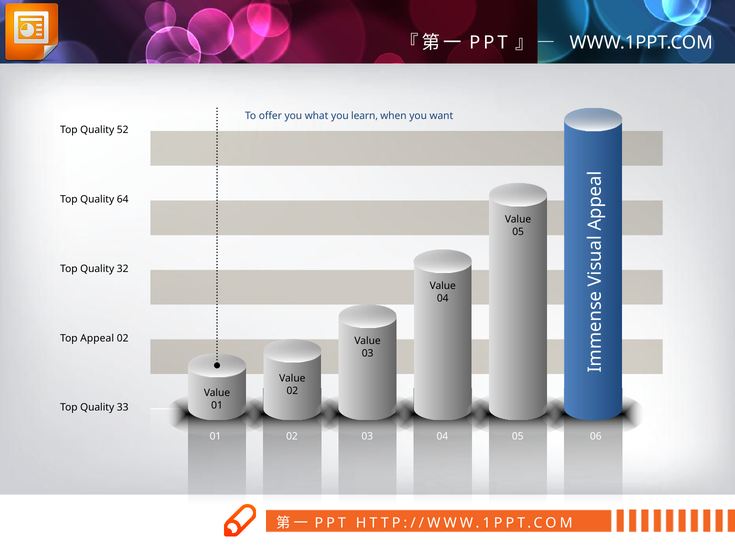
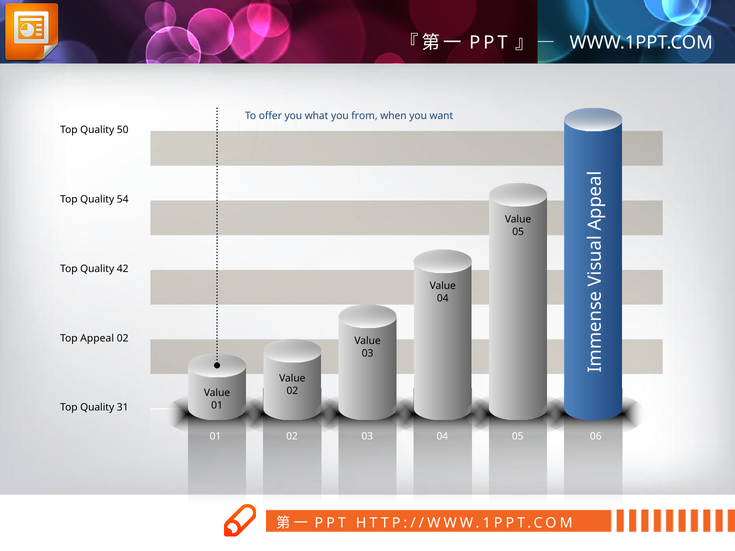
learn: learn -> from (364, 116)
52: 52 -> 50 (123, 130)
64: 64 -> 54 (123, 199)
32: 32 -> 42 (123, 269)
33: 33 -> 31 (123, 408)
